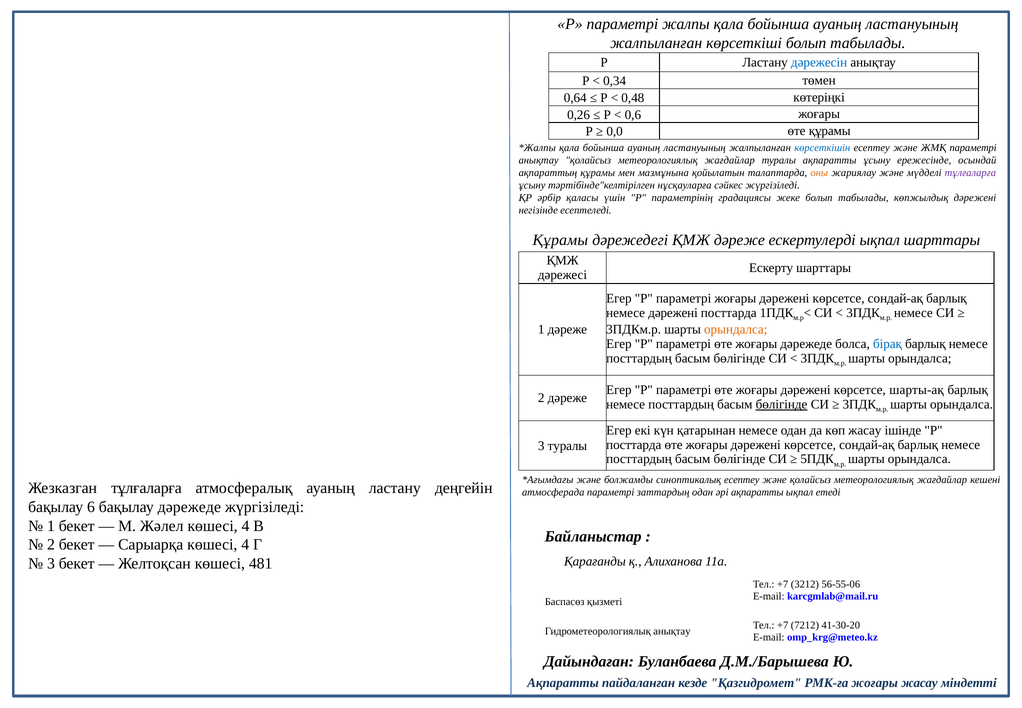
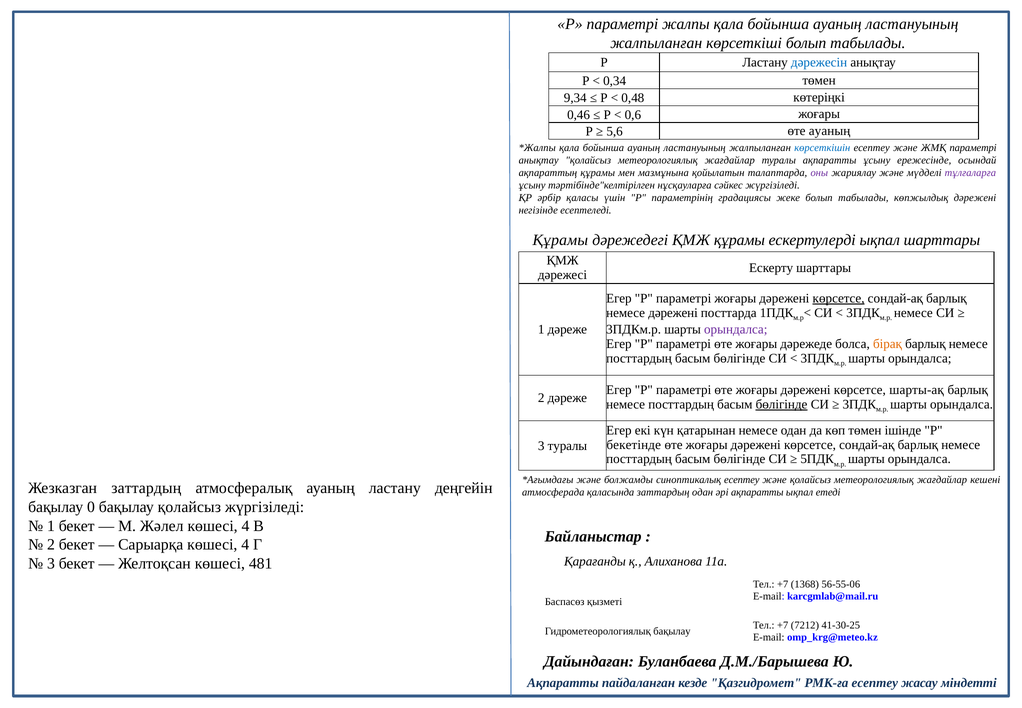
0,64: 0,64 -> 9,34 (575, 98)
0,26: 0,26 -> 0,46 (579, 115)
0,0: 0,0 -> 5,6 (615, 131)
өте құрамы: құрамы -> ауаның (830, 131)
оны colour: orange -> purple (819, 173)
ҚМЖ дәреже: дәреже -> құрамы (739, 240)
көрсетсе underline: none -> present (839, 298)
орындалса colour: orange -> purple (736, 329)
бірақ colour: blue -> orange (888, 344)
көп жасау: жасау -> төмен (865, 430)
посттарда: посттарда -> бекетінде (634, 444)
Жезказган тұлғаларға: тұлғаларға -> заттардың (146, 488)
атмосферада параметрі: параметрі -> қаласында (611, 492)
6: 6 -> 0 (91, 507)
бақылау дәрежеде: дәрежеде -> қолайсыз (189, 507)
3212: 3212 -> 1368 (805, 584)
41-30-20: 41-30-20 -> 41-30-25 (841, 625)
Гидрометеорологиялық анықтау: анықтау -> бақылау (672, 631)
РМК-ға жоғары: жоғары -> есептеу (875, 683)
